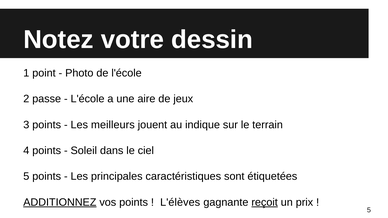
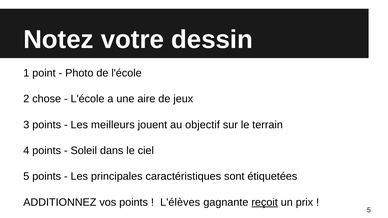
passe: passe -> chose (47, 99)
indique: indique -> objectif (202, 125)
ADDITIONNEZ underline: present -> none (60, 202)
